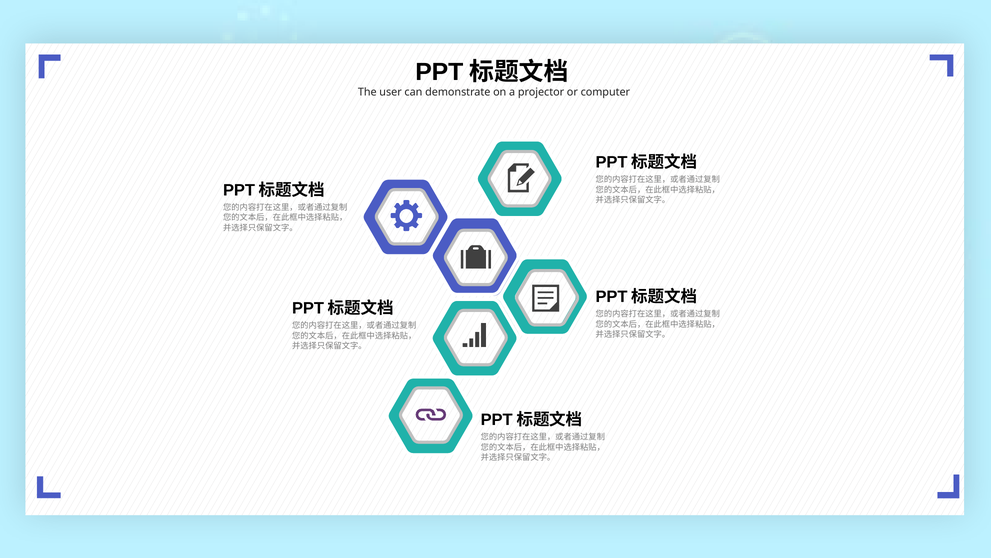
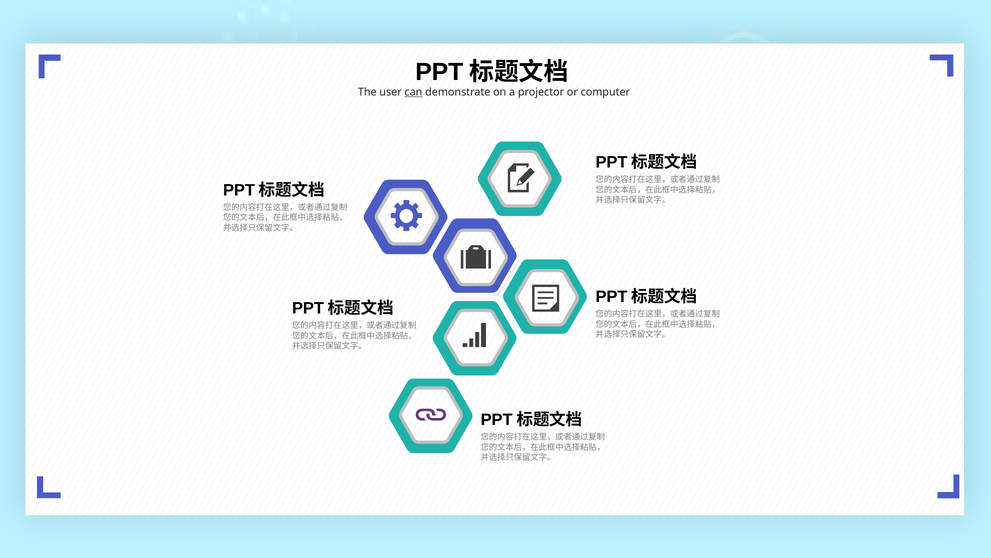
can underline: none -> present (413, 92)
